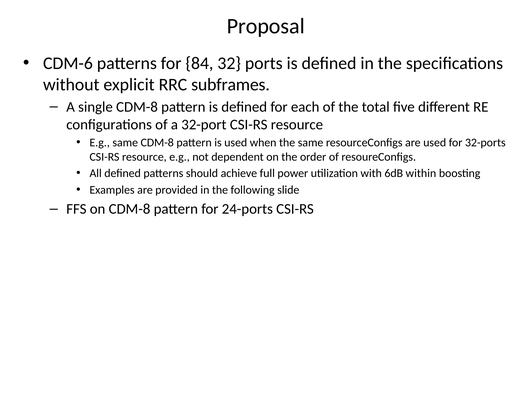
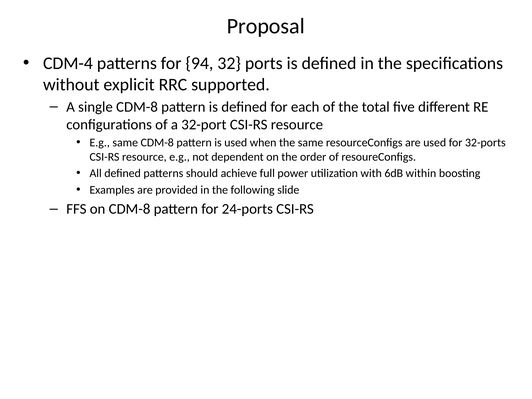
CDM-6: CDM-6 -> CDM-4 (68, 63)
84: 84 -> 94 (199, 63)
subframes: subframes -> supported (230, 85)
